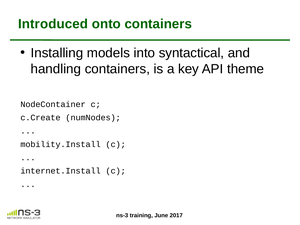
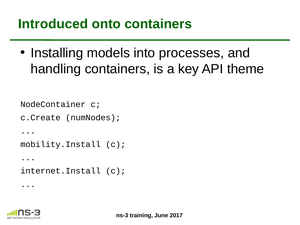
syntactical: syntactical -> processes (191, 53)
